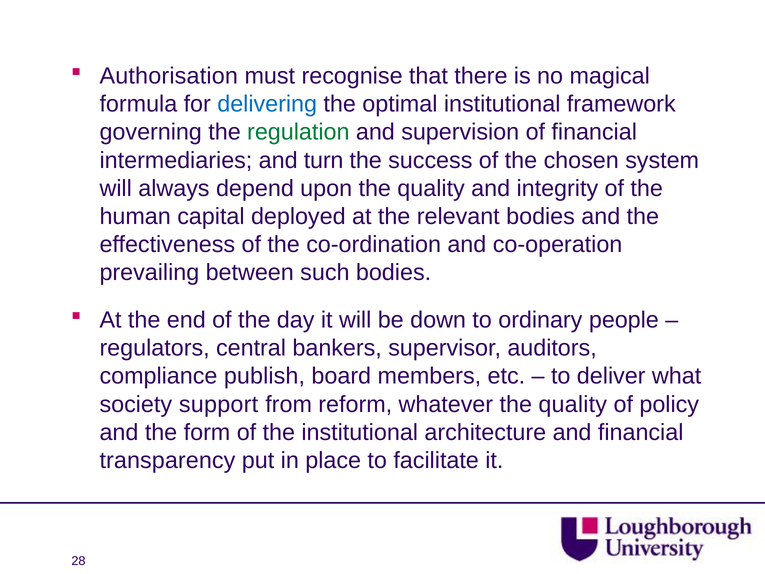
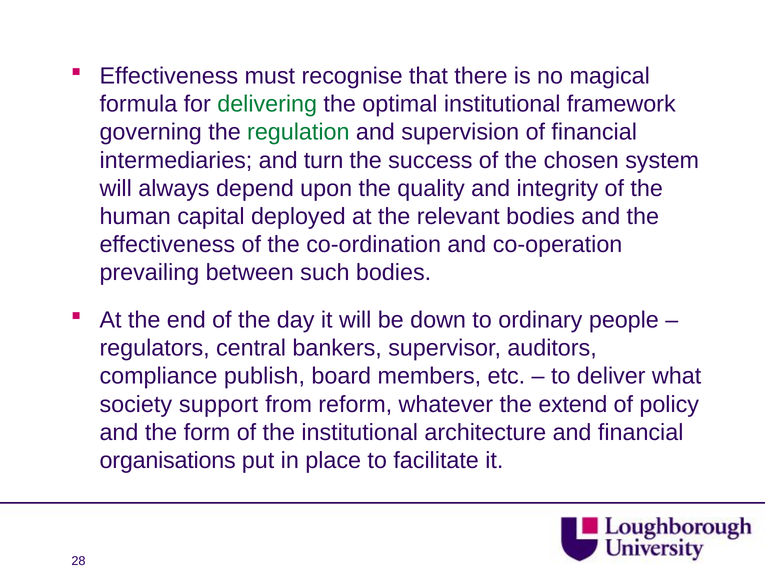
Authorisation: Authorisation -> Effectiveness (169, 76)
delivering colour: blue -> green (267, 104)
whatever the quality: quality -> extend (573, 404)
transparency: transparency -> organisations (168, 460)
